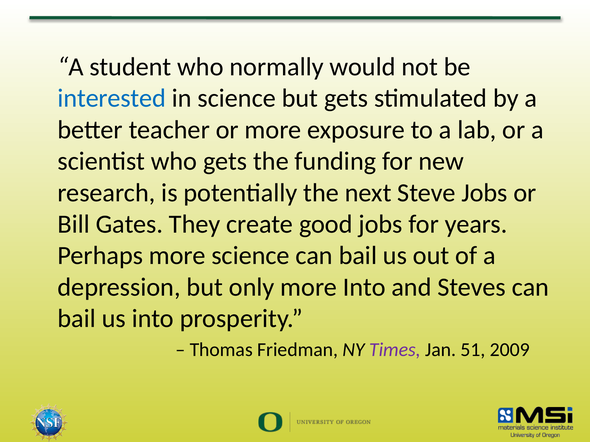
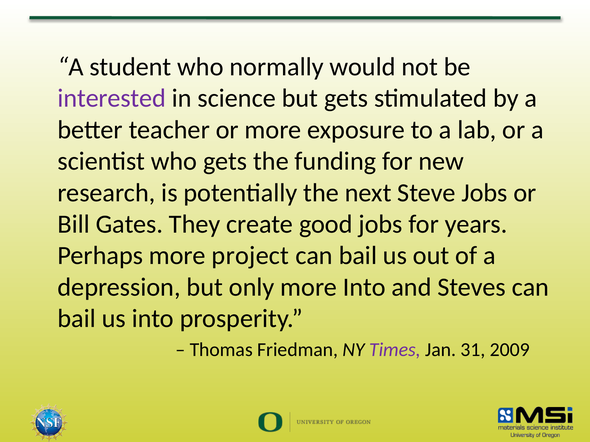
interested colour: blue -> purple (112, 98)
more science: science -> project (250, 256)
51: 51 -> 31 (473, 350)
